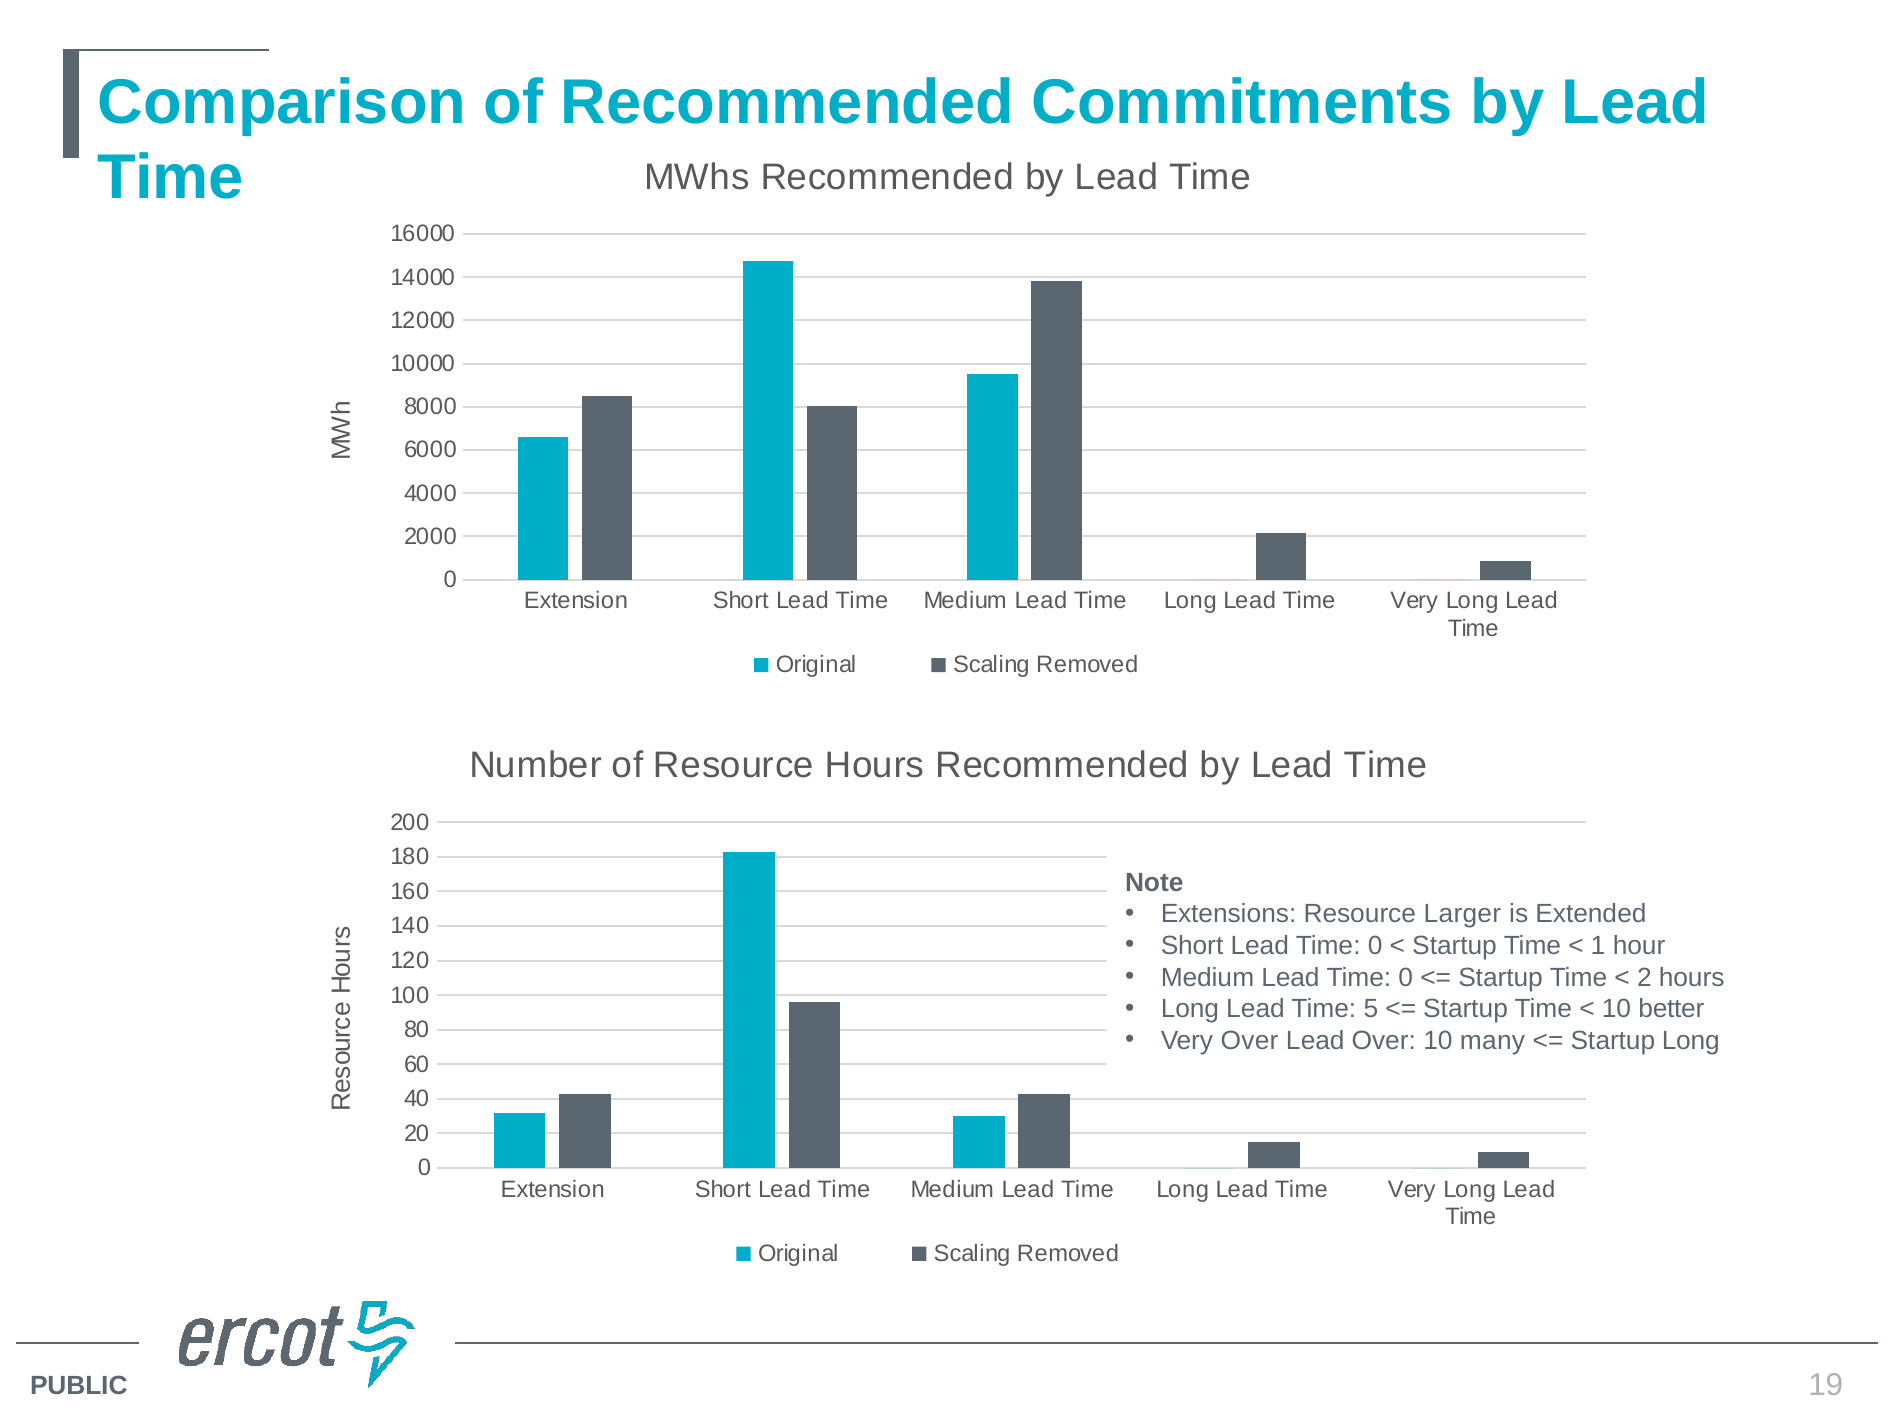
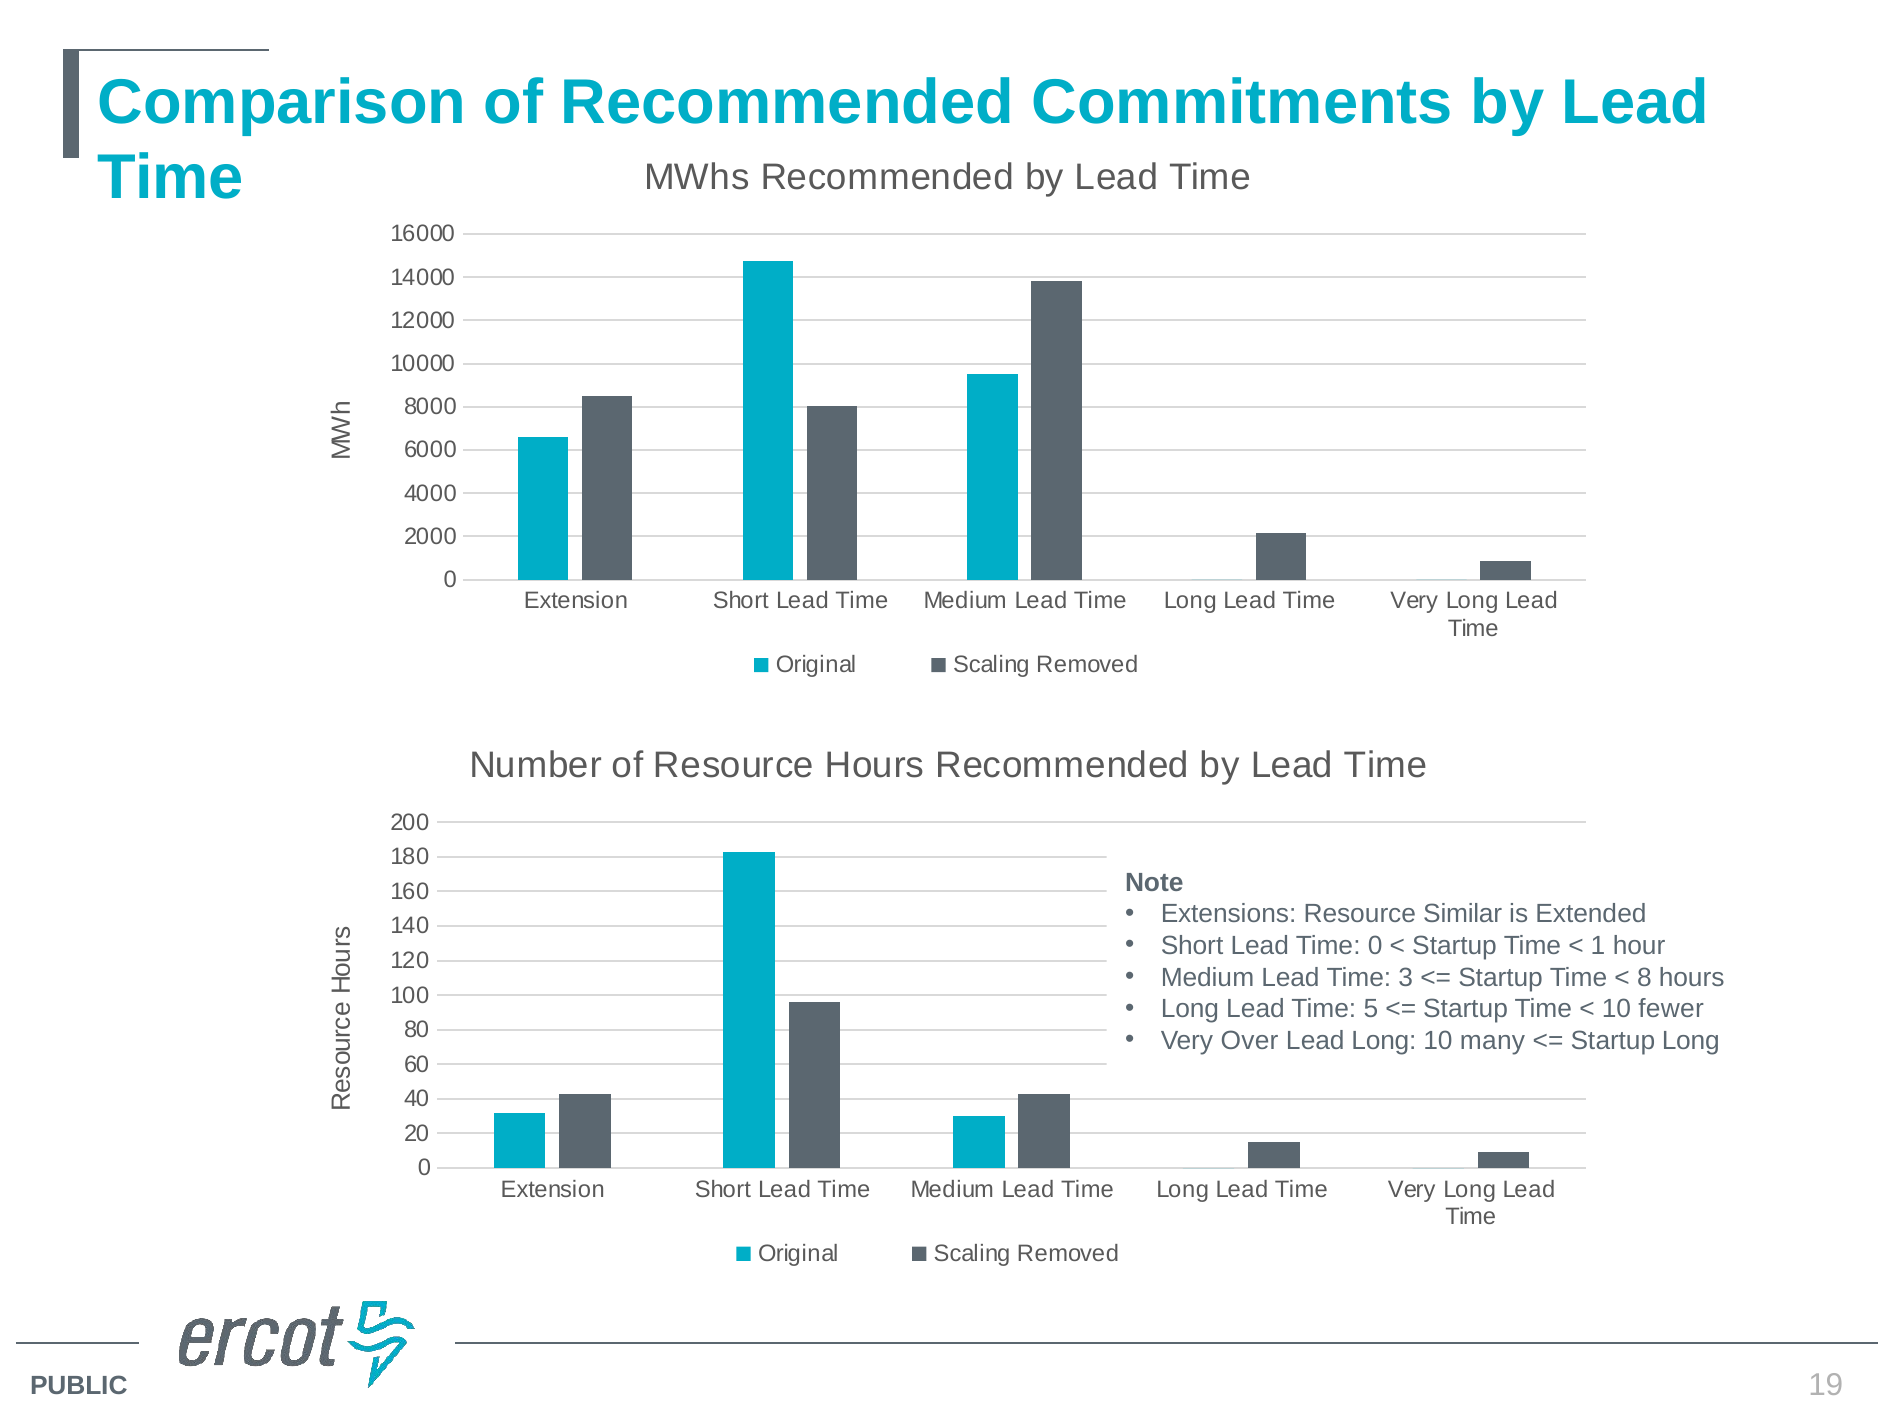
Larger: Larger -> Similar (1463, 915)
Medium Lead Time 0: 0 -> 3 (1406, 978)
2: 2 -> 8 (1644, 978)
better: better -> fewer (1671, 1010)
Lead Over: Over -> Long (1384, 1041)
